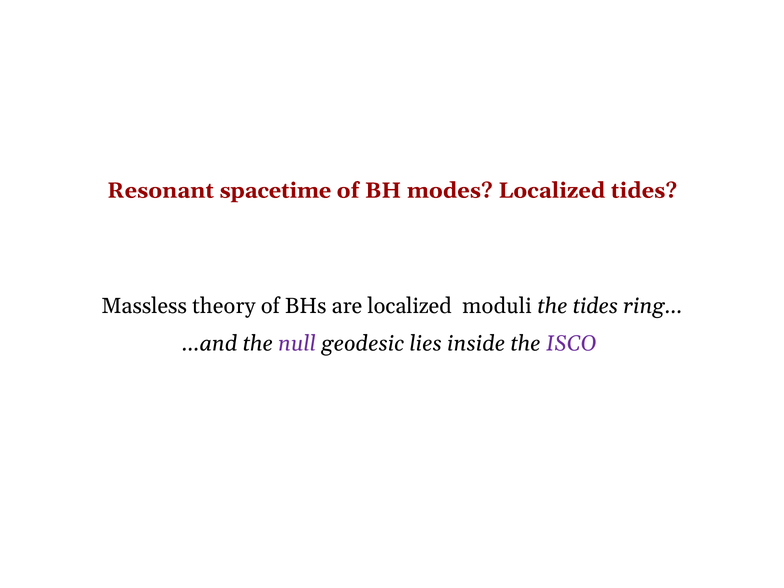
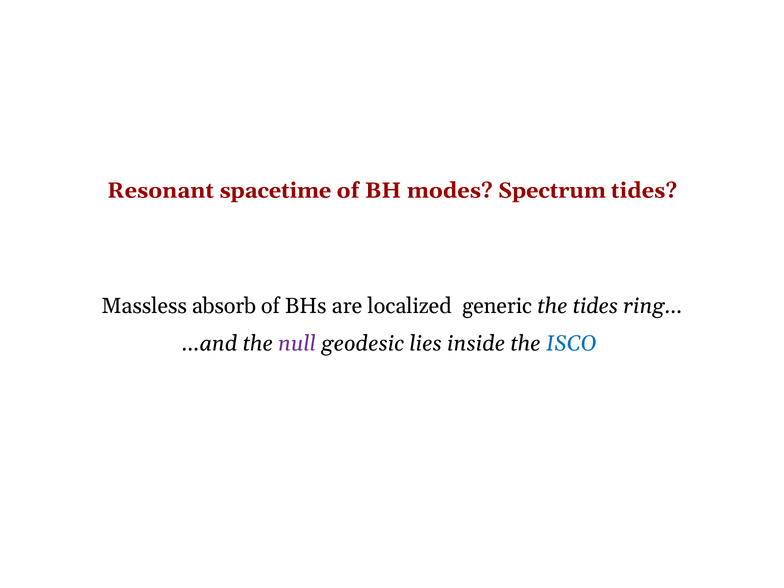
modes Localized: Localized -> Spectrum (552, 191)
theory: theory -> absorb (224, 306)
moduli: moduli -> generic (497, 306)
ISCO colour: purple -> blue (571, 343)
